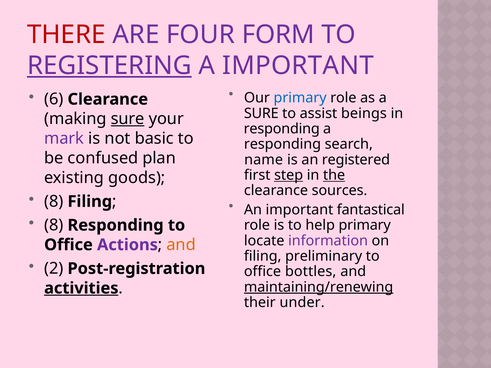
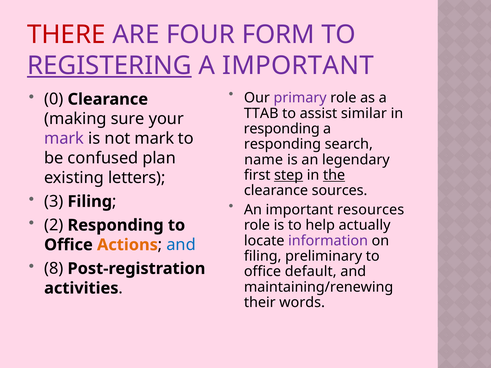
primary colour: blue -> purple (300, 98)
6: 6 -> 0 (54, 99)
SURE: SURE -> TTAB (261, 113)
beings: beings -> similar (364, 113)
sure underline: present -> none (128, 119)
not basic: basic -> mark (154, 139)
registered: registered -> legendary (356, 160)
goods: goods -> letters (137, 178)
8: 8 -> 3 (54, 202)
fantastical: fantastical -> resources (371, 210)
8: 8 -> 2 (54, 225)
help primary: primary -> actually (365, 225)
Actions colour: purple -> orange (127, 245)
and colour: orange -> blue (181, 245)
2: 2 -> 8 (54, 269)
bottles: bottles -> default (311, 272)
maintaining/renewing underline: present -> none (319, 287)
activities underline: present -> none (81, 288)
under: under -> words (302, 303)
